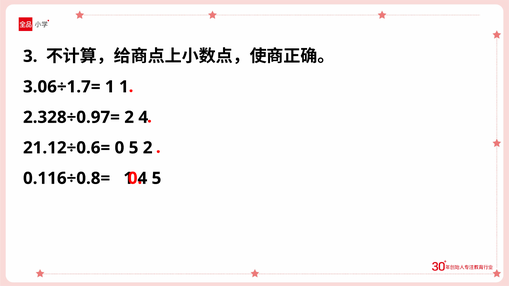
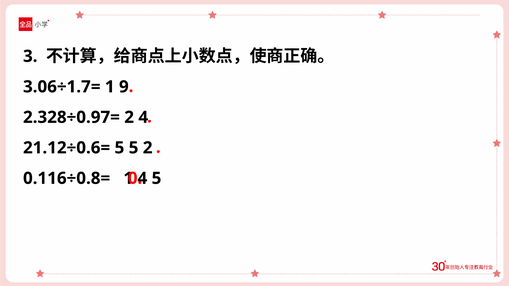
1 1: 1 -> 9 (124, 87)
21.12÷0.6= 0: 0 -> 5 (119, 148)
